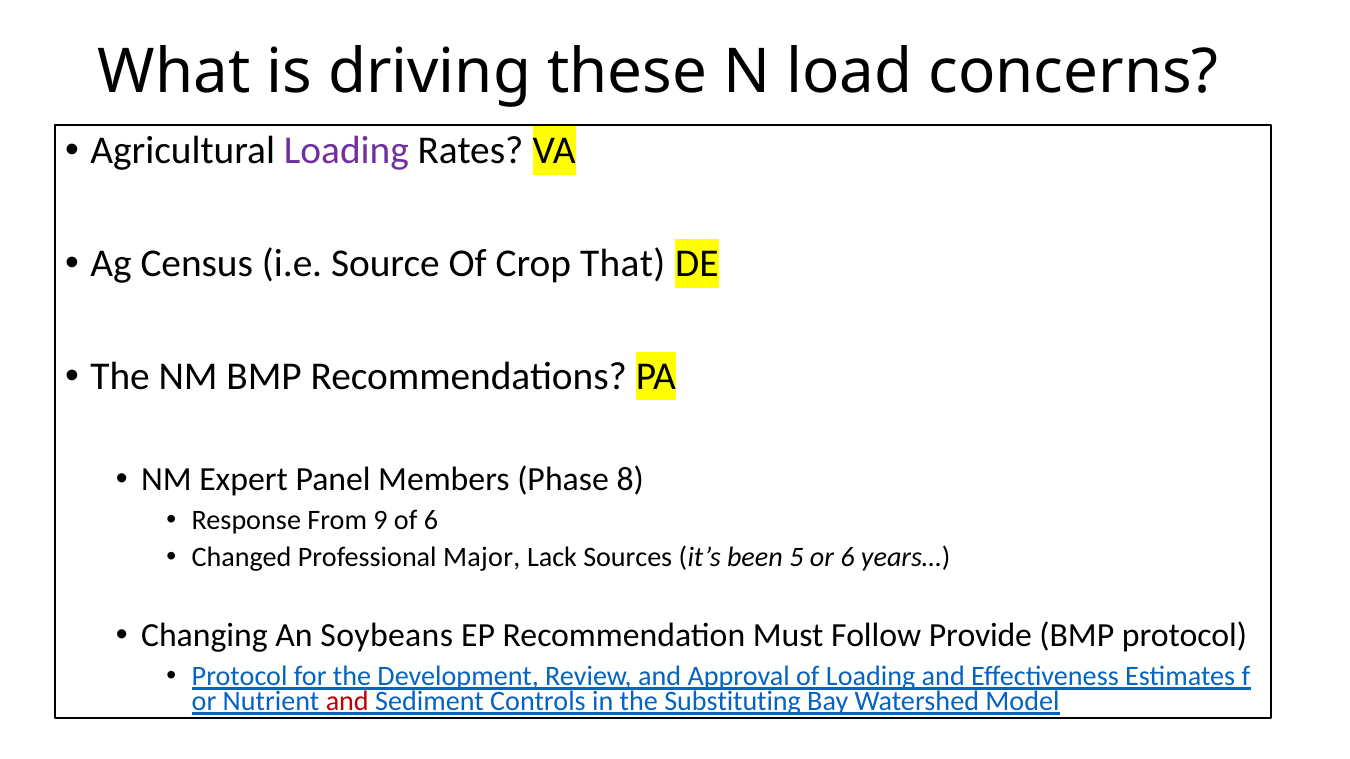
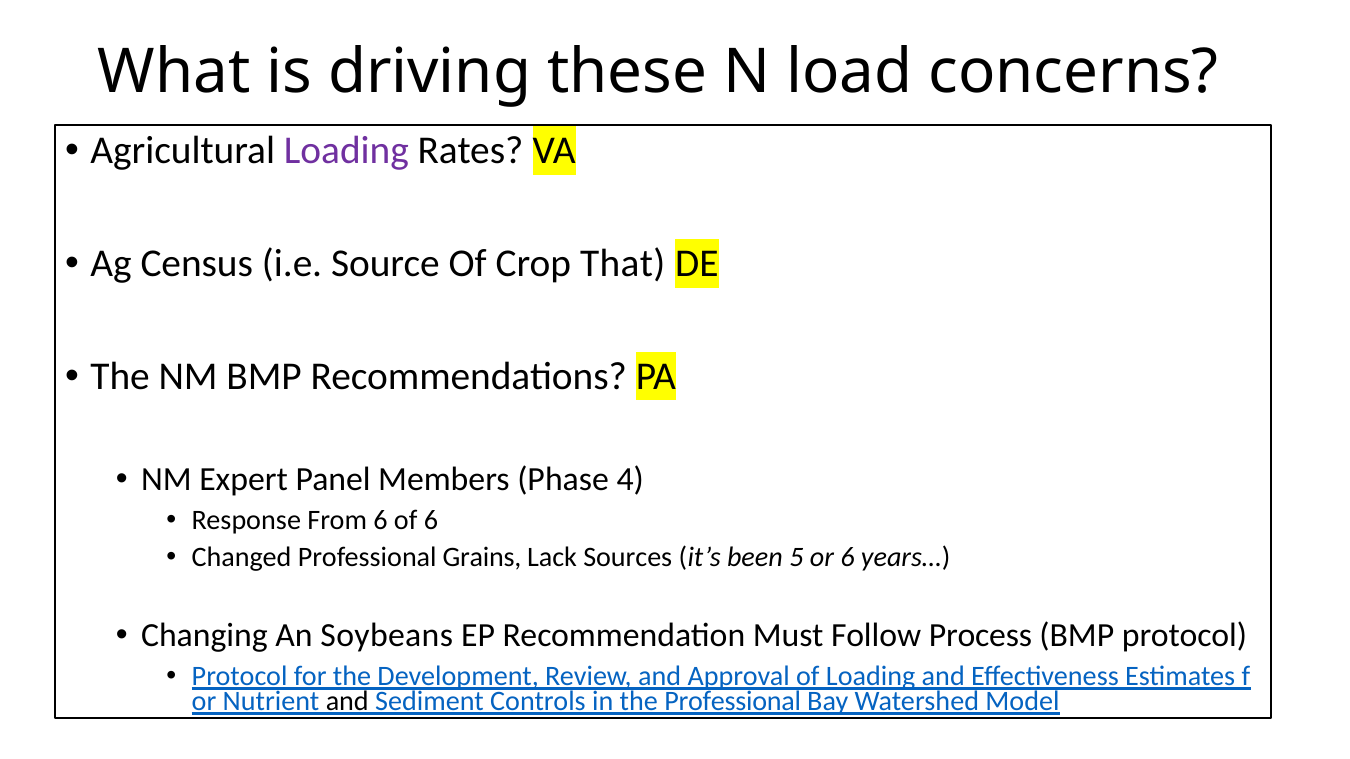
8: 8 -> 4 (630, 480)
From 9: 9 -> 6 (381, 521)
Major: Major -> Grains (482, 558)
Provide: Provide -> Process (980, 636)
and colour: red -> black (347, 702)
the Substituting: Substituting -> Professional (733, 702)
